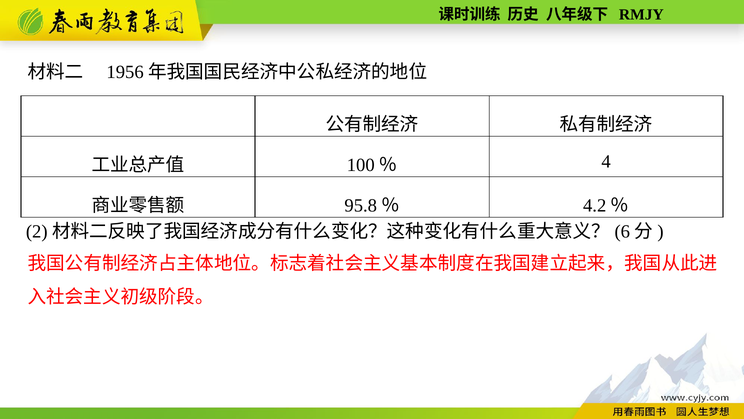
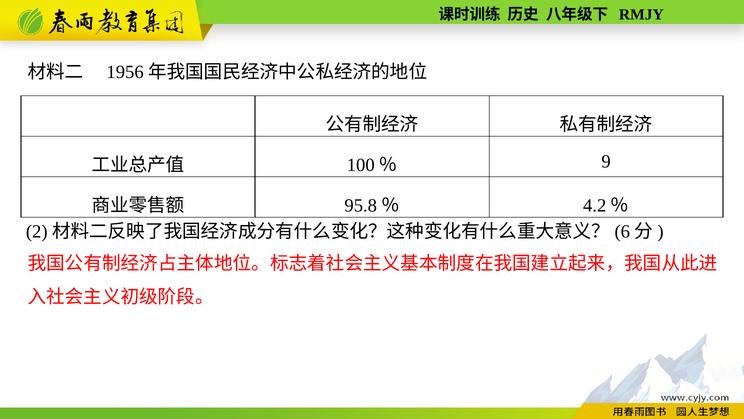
4: 4 -> 9 (606, 162)
